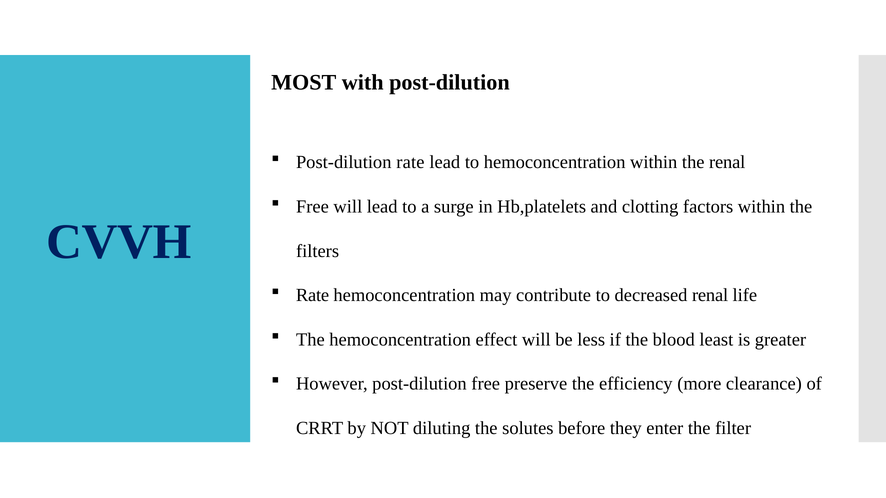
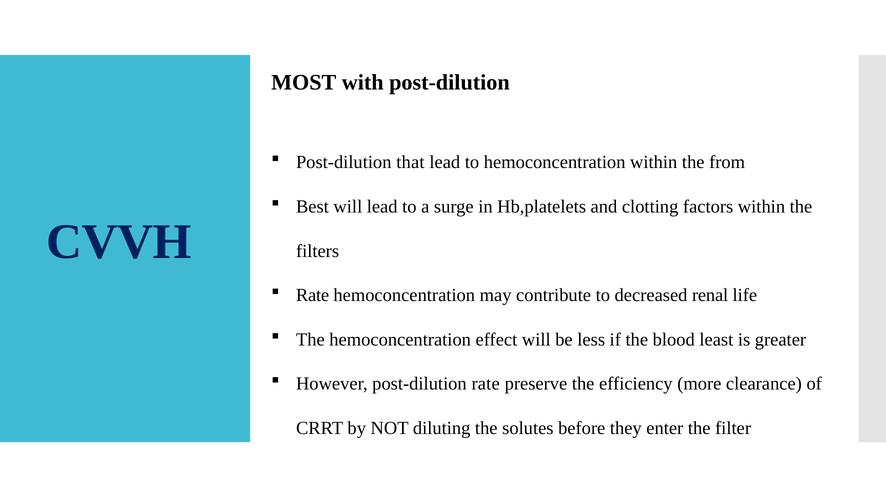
Post-dilution rate: rate -> that (410, 162)
the renal: renal -> from (727, 162)
Free: Free -> Best (312, 207)
post-dilution free: free -> rate (486, 384)
